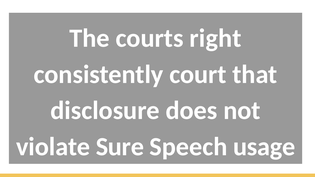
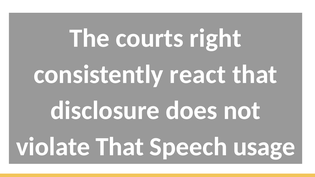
court: court -> react (198, 74)
violate Sure: Sure -> That (120, 147)
